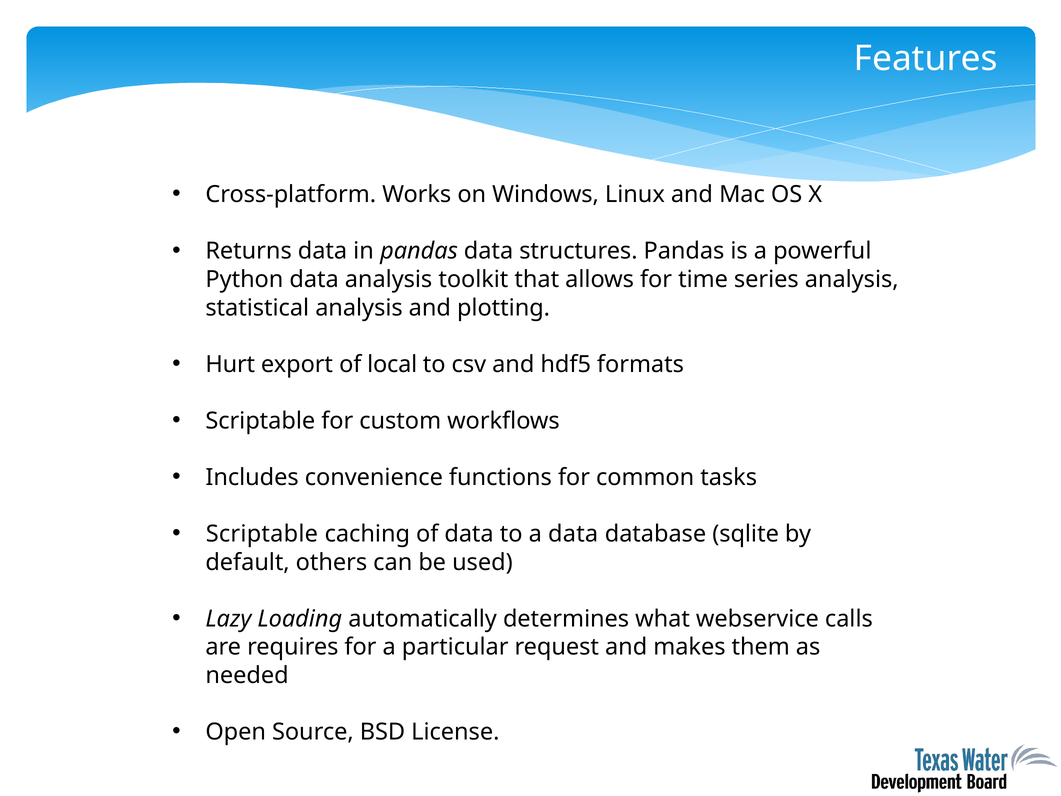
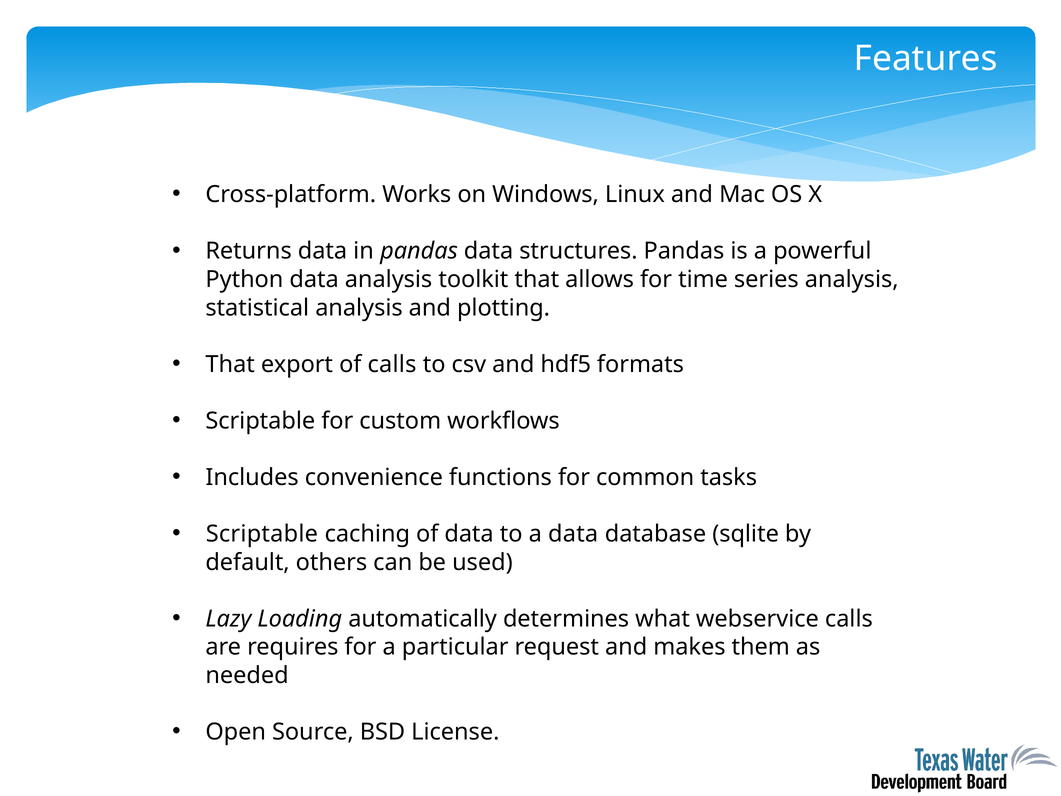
Hurt: Hurt -> That (230, 364)
of local: local -> calls (392, 364)
